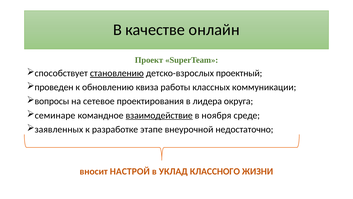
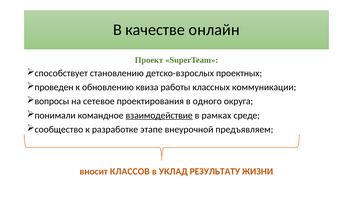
становлению underline: present -> none (117, 73)
проектный: проектный -> проектных (239, 73)
лидера: лидера -> одного (207, 101)
семинаре: семинаре -> понимали (55, 115)
ноября: ноября -> рамках (216, 115)
заявленных: заявленных -> сообщество (59, 129)
недостаточно: недостаточно -> предъявляем (244, 129)
НАСТРОЙ: НАСТРОЙ -> КЛАССОВ (130, 171)
КЛАССНОГО: КЛАССНОГО -> РЕЗУЛЬТАТУ (215, 171)
